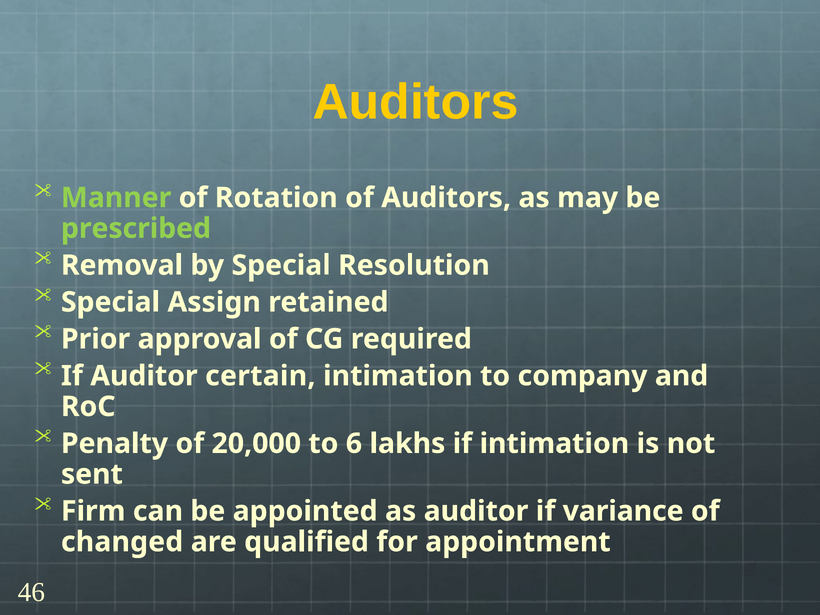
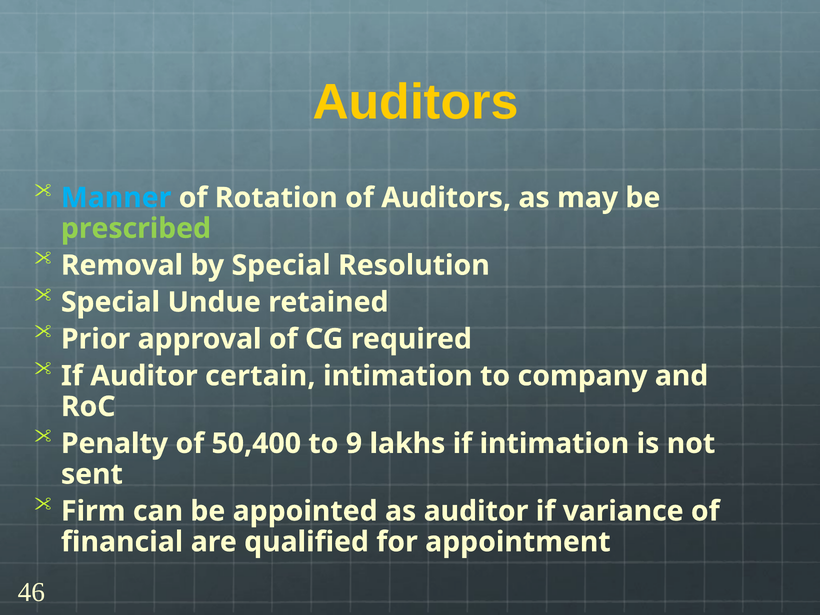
Manner colour: light green -> light blue (116, 198)
Assign: Assign -> Undue (214, 302)
20,000: 20,000 -> 50,400 (256, 444)
6: 6 -> 9 (354, 444)
changed: changed -> financial (122, 542)
